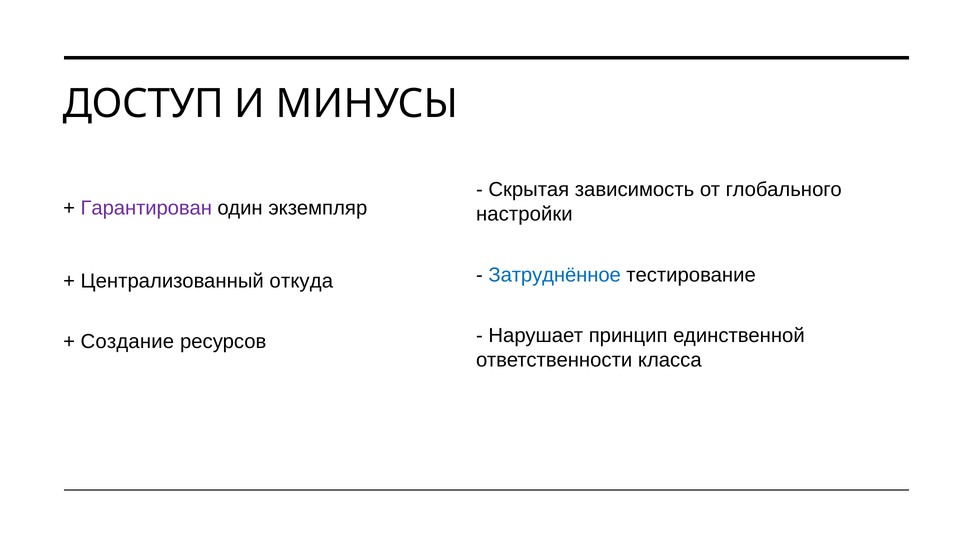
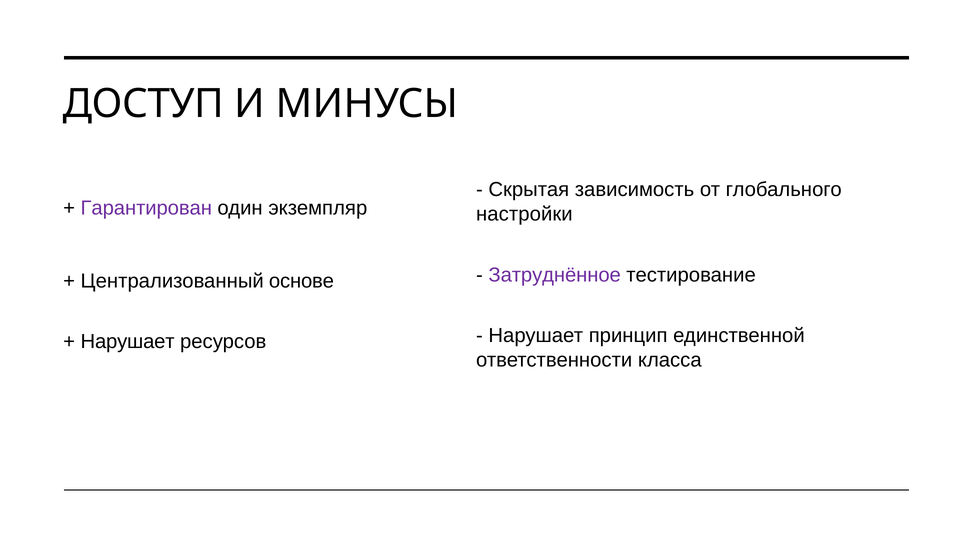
Затруднённое colour: blue -> purple (555, 275)
откуда: откуда -> основе (301, 281)
Создание: Создание -> Нарушает (128, 342)
